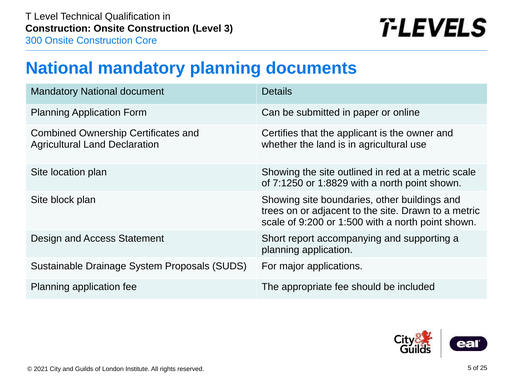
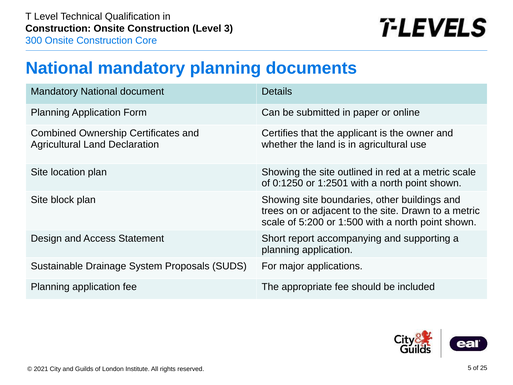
7:1250: 7:1250 -> 0:1250 (288, 183)
1:8829: 1:8829 -> 1:2501 (333, 183)
9:200: 9:200 -> 5:200 (311, 222)
